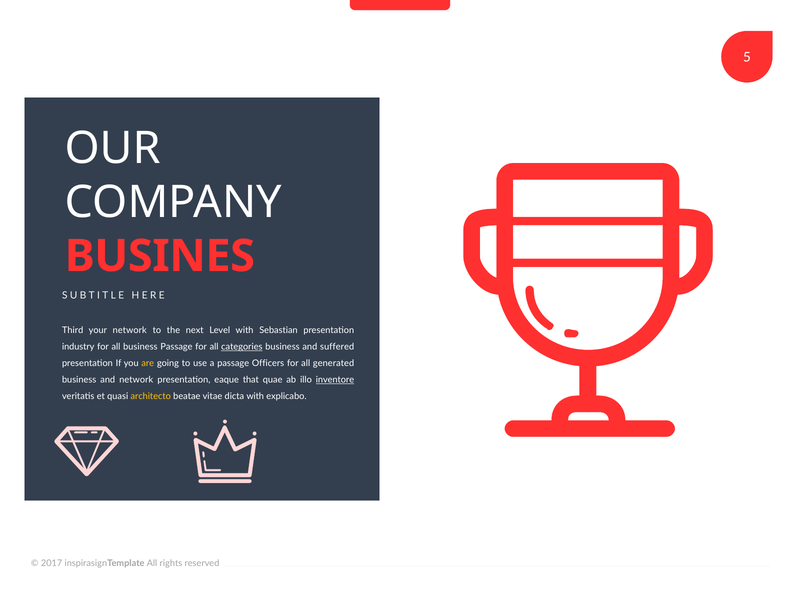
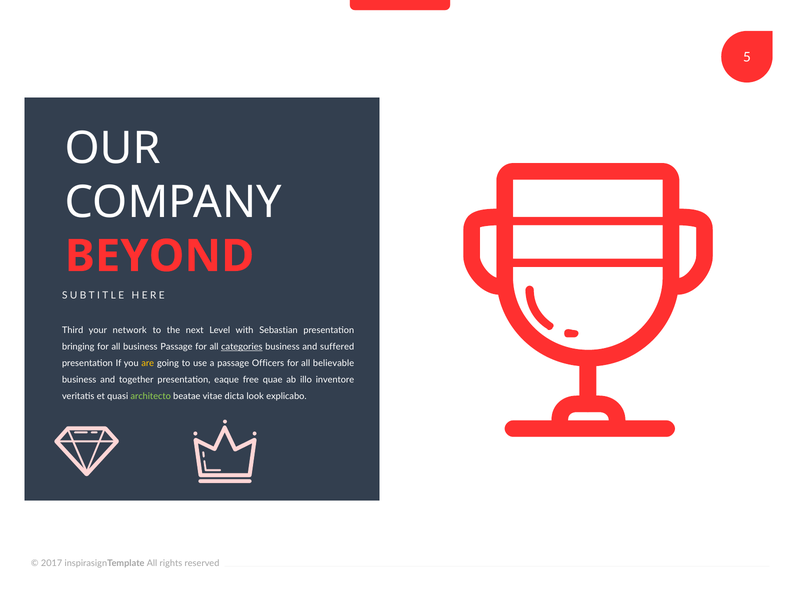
BUSINES: BUSINES -> BEYOND (160, 256)
industry: industry -> bringing (78, 347)
generated: generated -> believable (334, 363)
and network: network -> together (136, 380)
that: that -> free (251, 380)
inventore underline: present -> none (335, 380)
architecto colour: yellow -> light green (151, 396)
dicta with: with -> look (255, 396)
